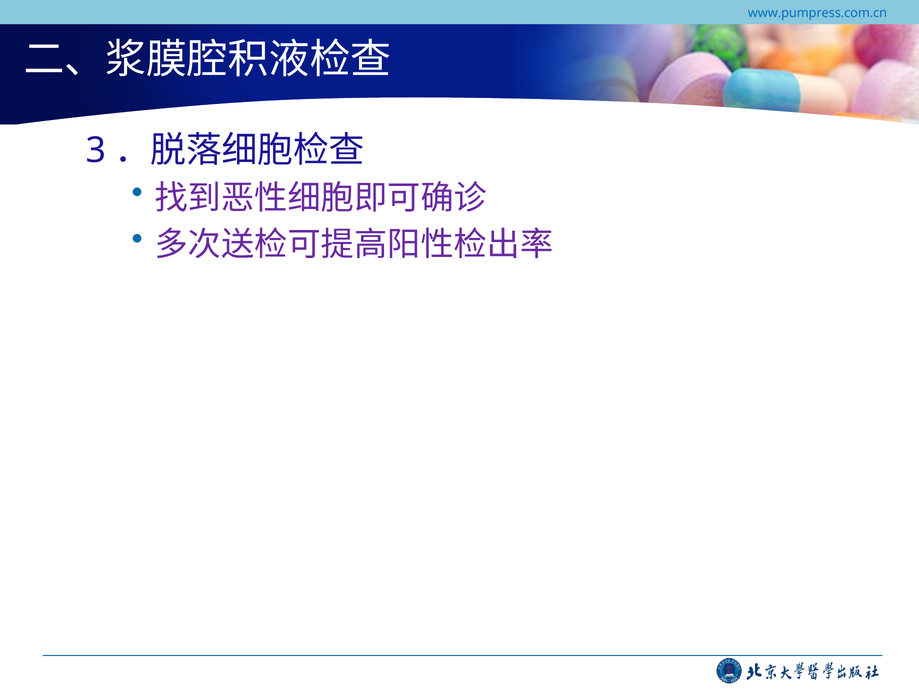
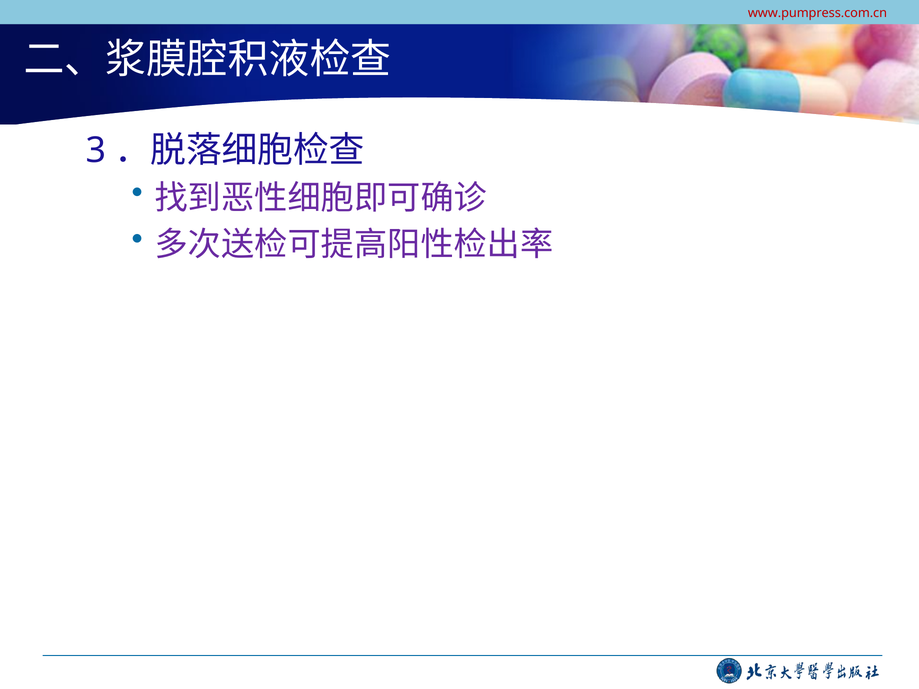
www.pumpress.com.cn colour: blue -> red (817, 13)
